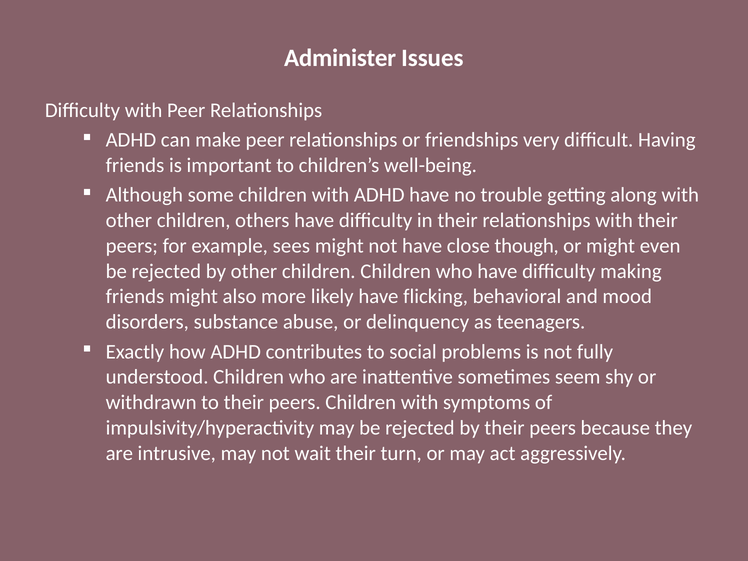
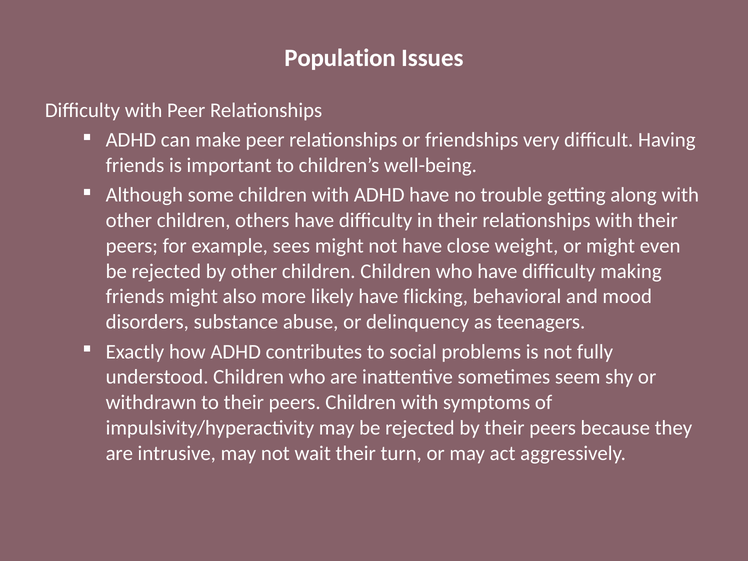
Administer: Administer -> Population (340, 58)
though: though -> weight (526, 246)
